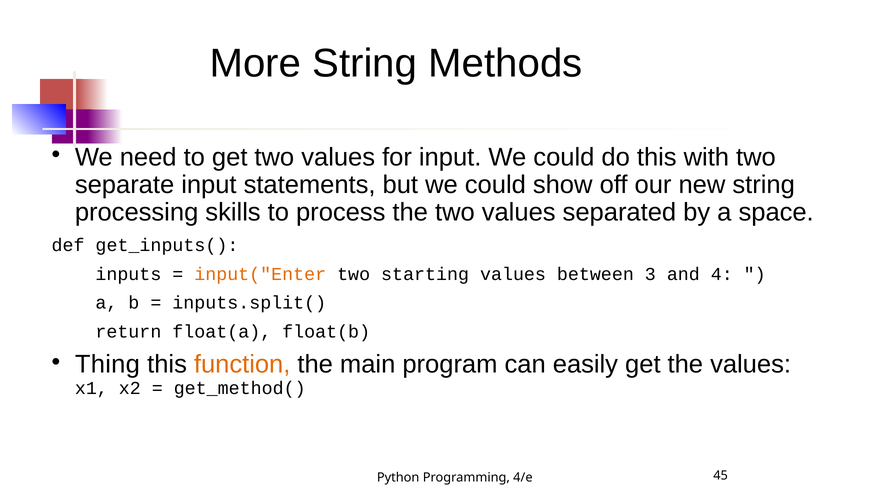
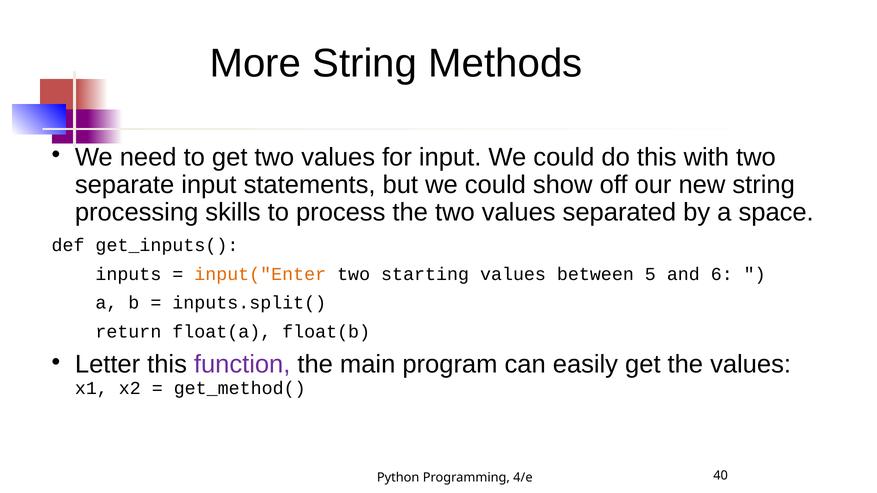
3: 3 -> 5 (650, 274)
4: 4 -> 6 (722, 274)
Thing: Thing -> Letter (108, 365)
function colour: orange -> purple (242, 365)
45: 45 -> 40 (721, 476)
